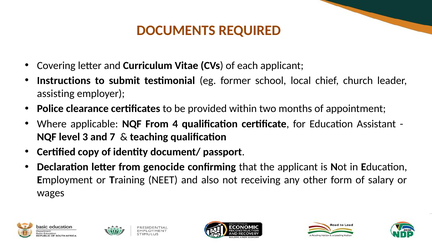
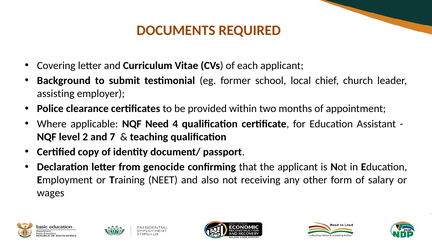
Instructions: Instructions -> Background (64, 81)
NQF From: From -> Need (157, 124)
3: 3 -> 2 (85, 137)
